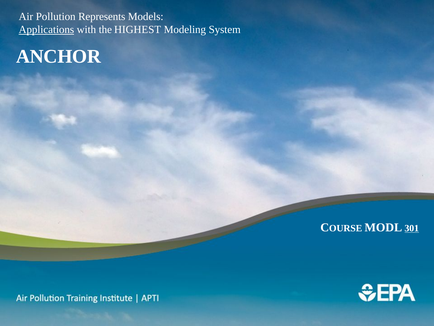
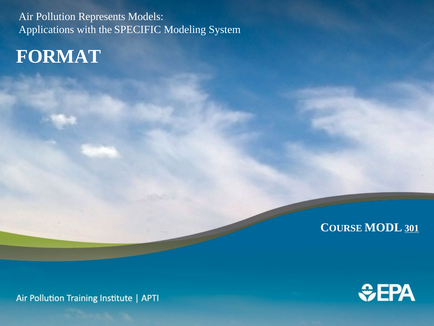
Applications underline: present -> none (46, 30)
HIGHEST: HIGHEST -> SPECIFIC (138, 30)
ANCHOR: ANCHOR -> FORMAT (59, 56)
